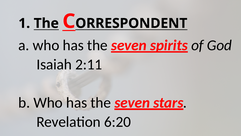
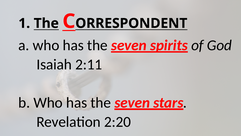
6:20: 6:20 -> 2:20 (118, 121)
